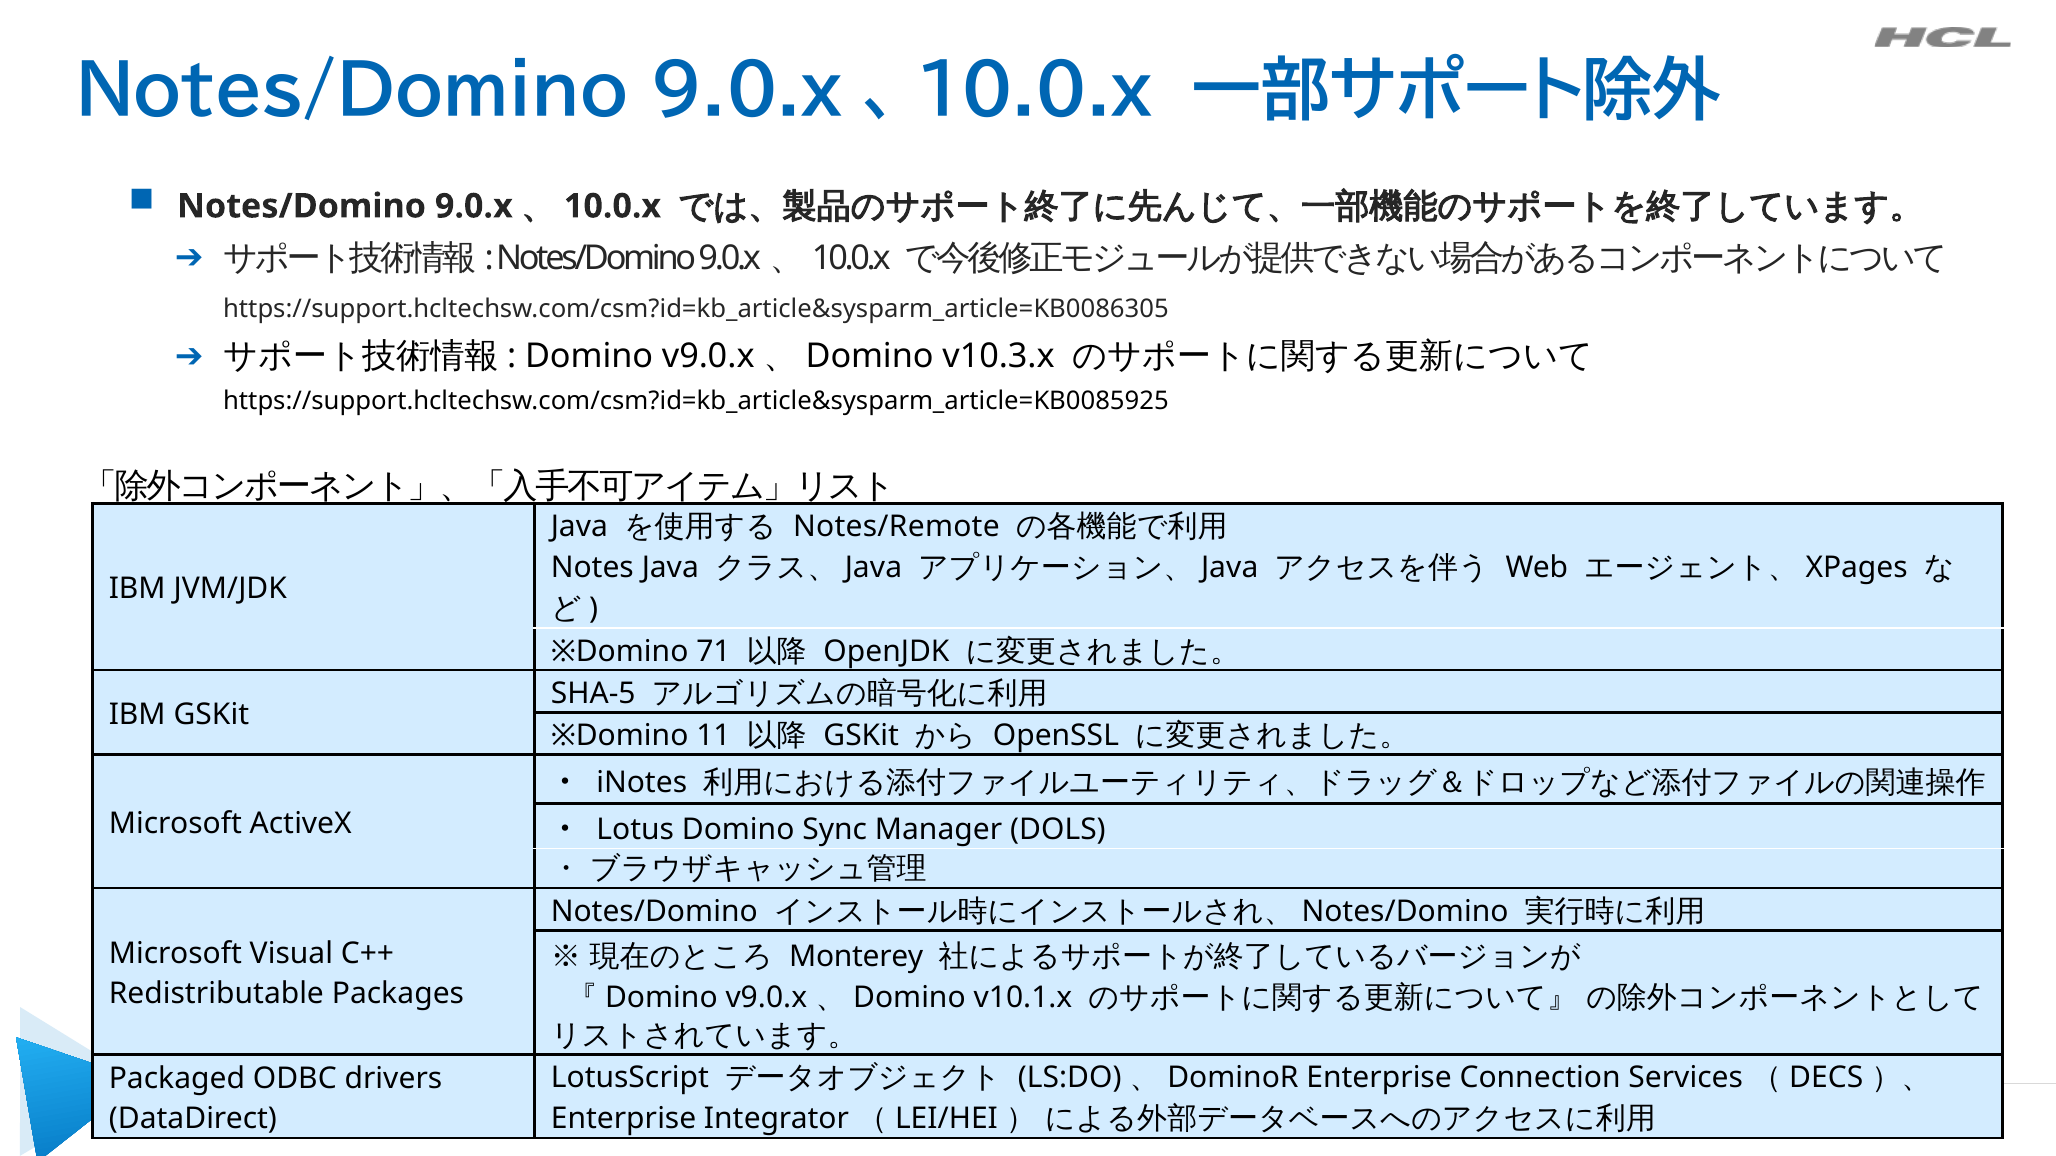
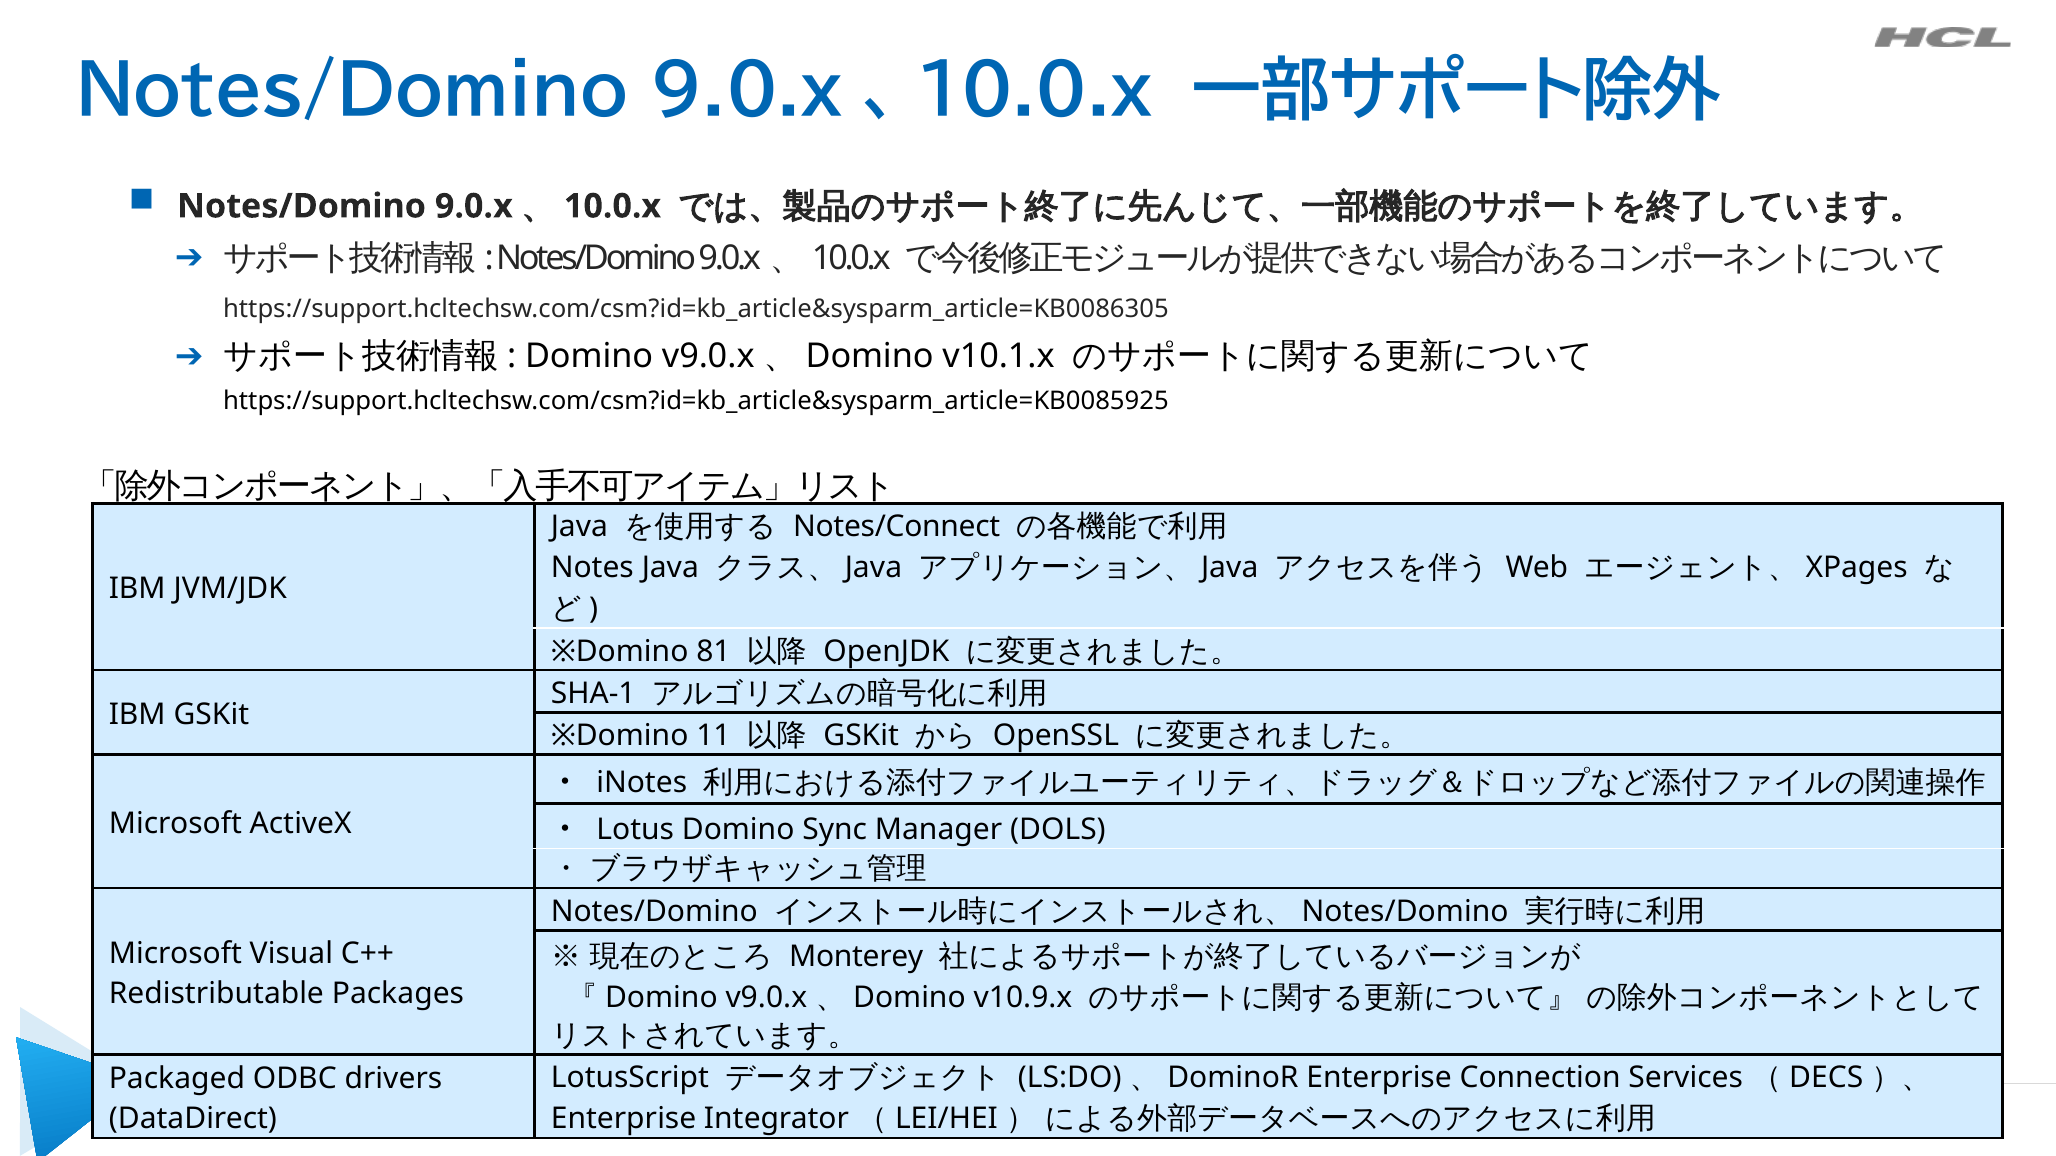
v10.3.x: v10.3.x -> v10.1.x (999, 357)
Notes/Remote: Notes/Remote -> Notes/Connect (897, 527)
71: 71 -> 81 (713, 651)
SHA-5: SHA-5 -> SHA-1 (593, 694)
v10.1.x: v10.1.x -> v10.9.x (1023, 998)
